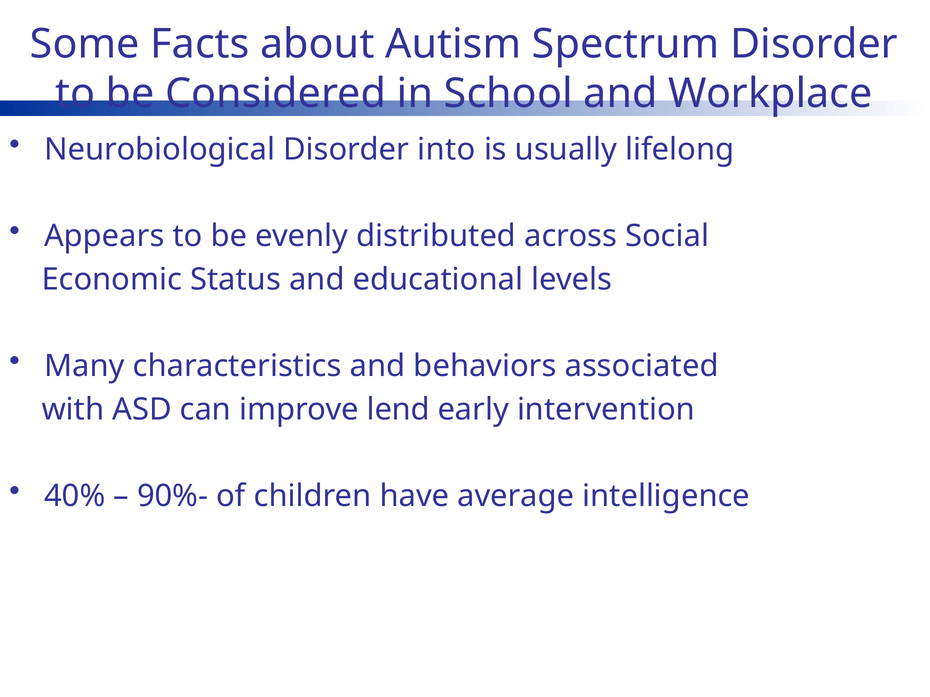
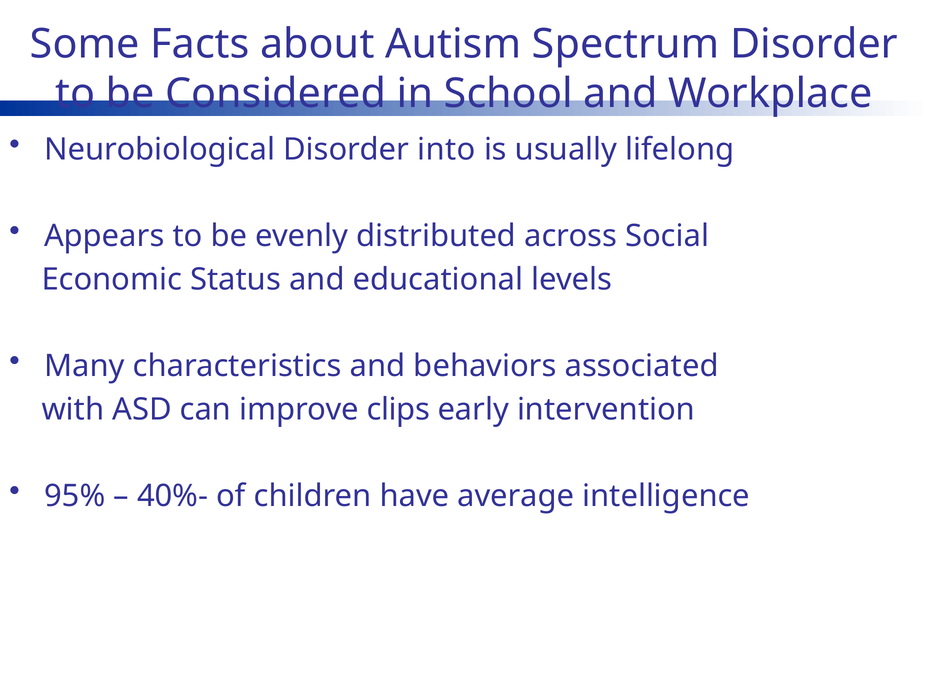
lend: lend -> clips (398, 410)
40%: 40% -> 95% (75, 497)
90%-: 90%- -> 40%- (173, 497)
